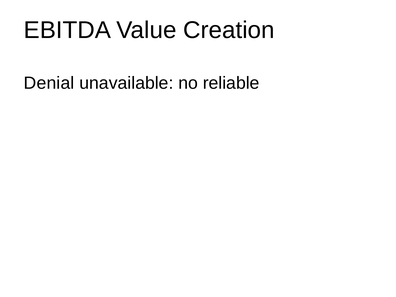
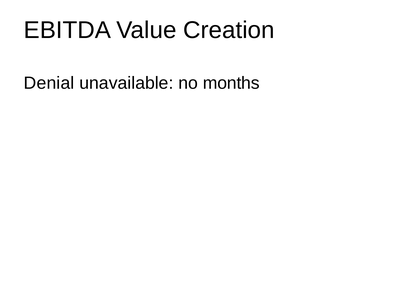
reliable: reliable -> months (231, 83)
